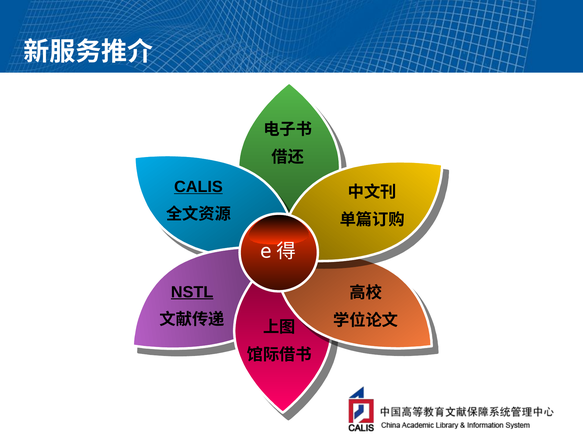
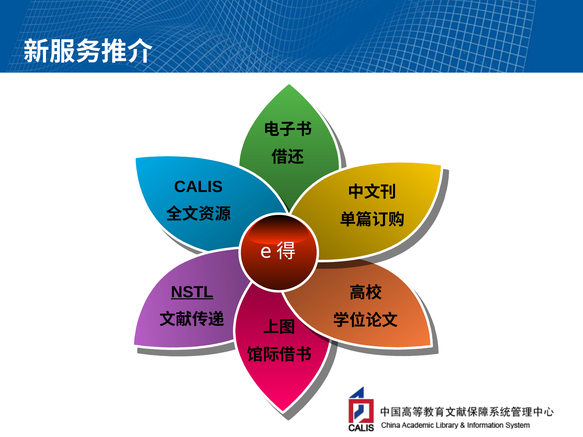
CALIS underline: present -> none (198, 187)
